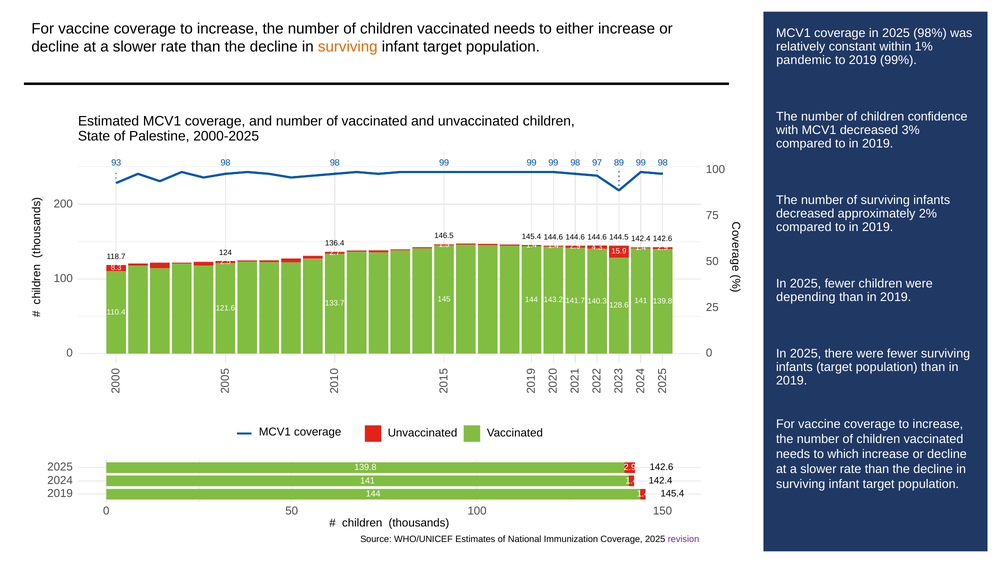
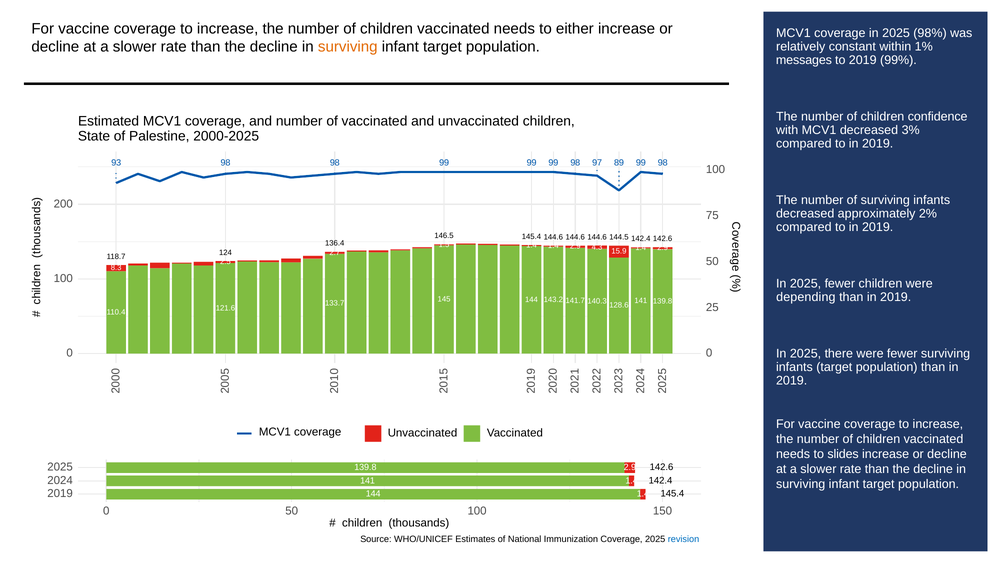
pandemic: pandemic -> messages (804, 60)
which: which -> slides (843, 454)
revision colour: purple -> blue (684, 539)
